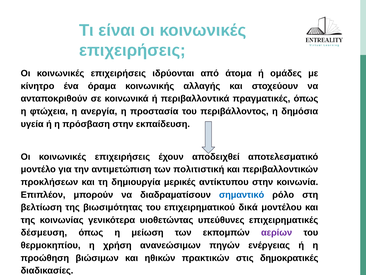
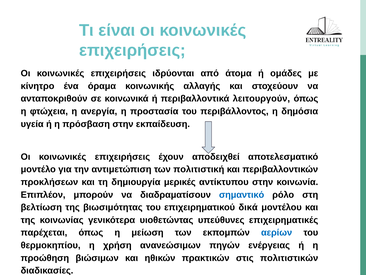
πραγματικές: πραγματικές -> λειτουργούν (261, 99)
δέσμευση: δέσμευση -> παρέχεται (44, 232)
αερίων colour: purple -> blue (277, 232)
δημοκρατικές: δημοκρατικές -> πολιτιστικών (289, 258)
